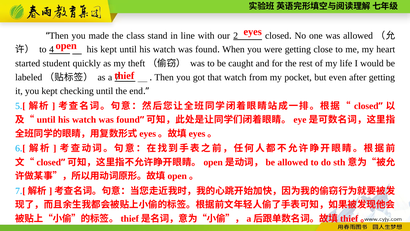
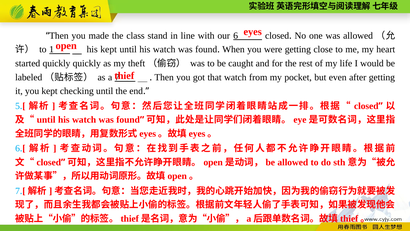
our 2: 2 -> 6 (236, 36)
4: 4 -> 1 (52, 49)
started student: student -> quickly (56, 63)
